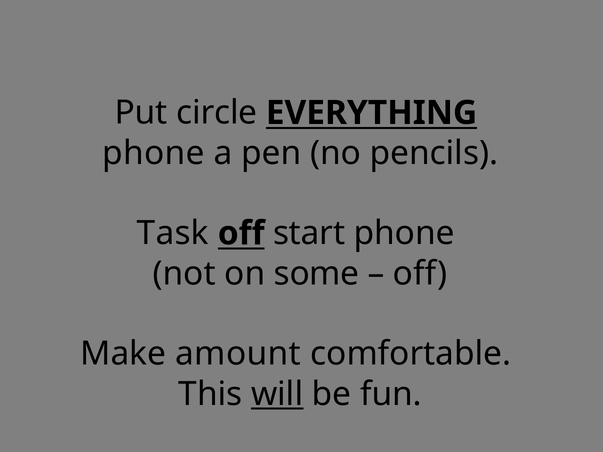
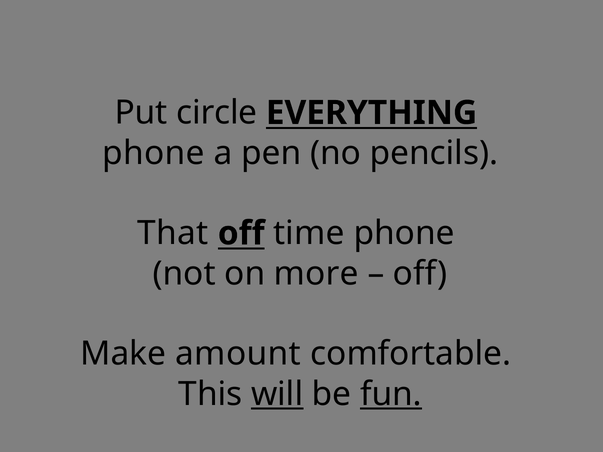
Task: Task -> That (173, 233)
start: start -> time (309, 233)
some: some -> more (316, 274)
fun underline: none -> present (391, 394)
